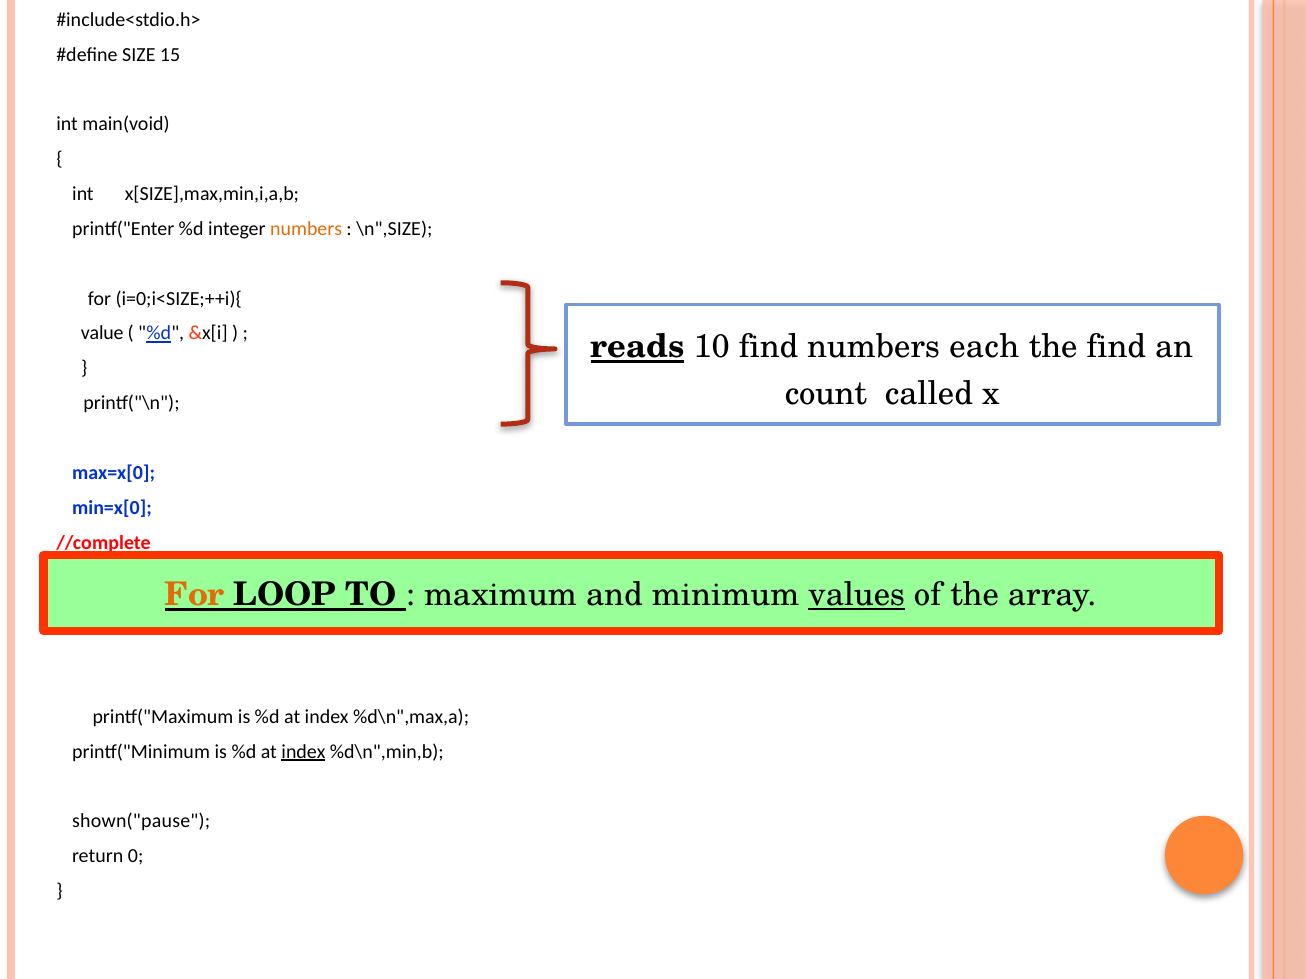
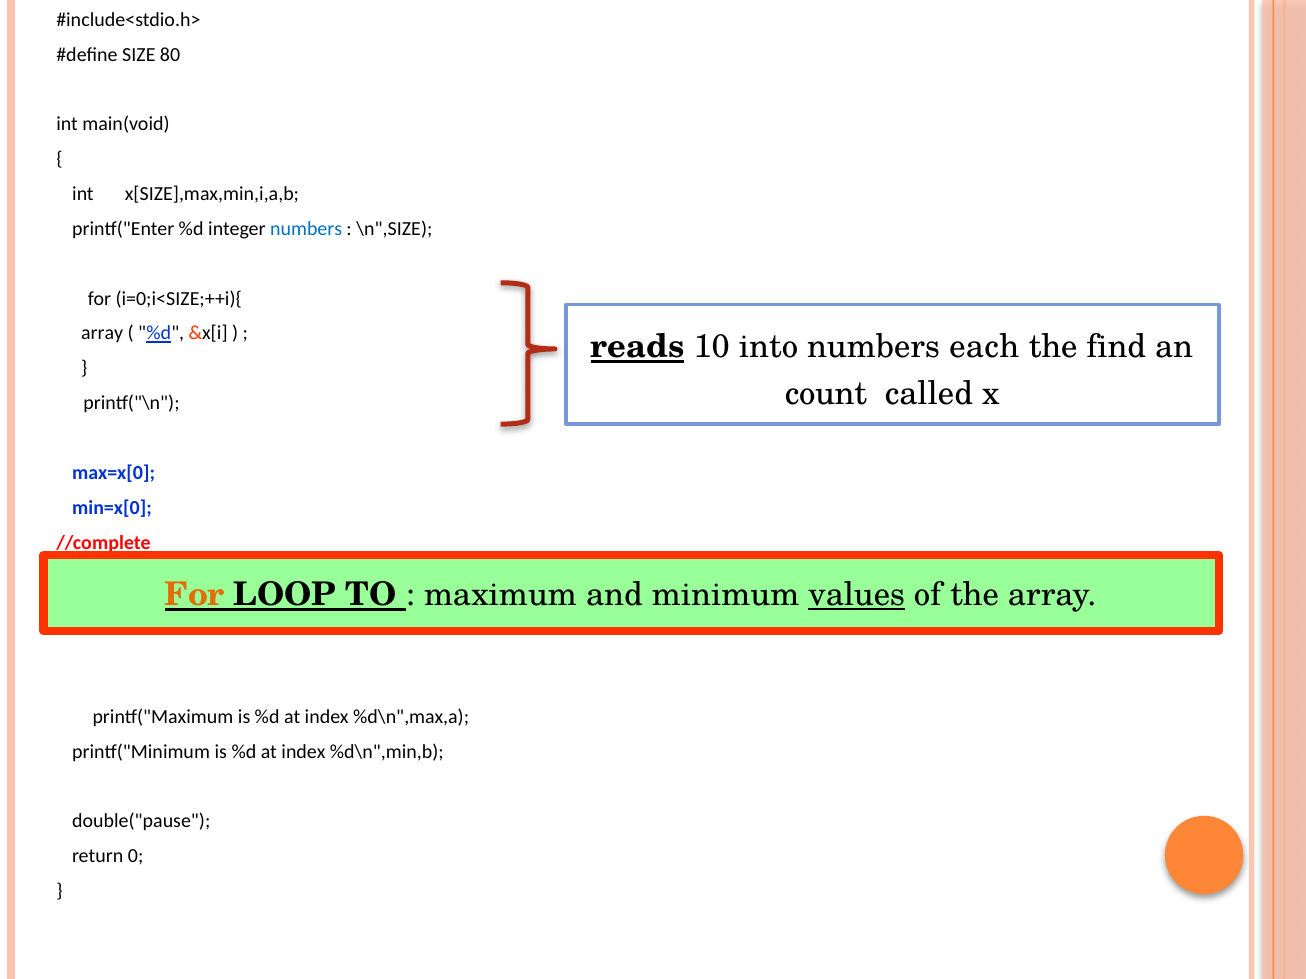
15: 15 -> 80 (170, 55)
numbers colour: orange -> blue (306, 229)
value: value -> array (102, 334)
10 find: find -> into (769, 347)
index underline: present -> none (303, 752)
shown("pause: shown("pause -> double("pause (141, 822)
